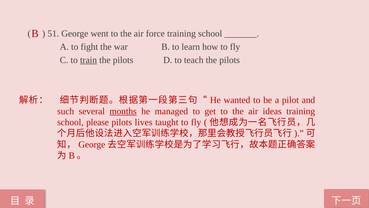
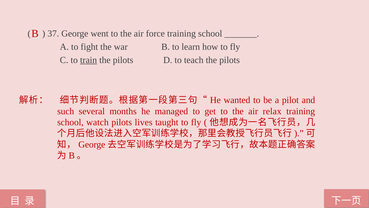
51: 51 -> 37 (53, 33)
months underline: present -> none (123, 111)
ideas: ideas -> relax (272, 111)
please: please -> watch (97, 122)
